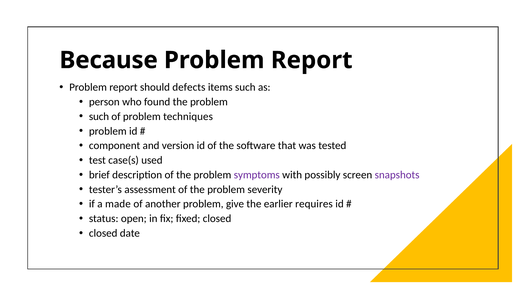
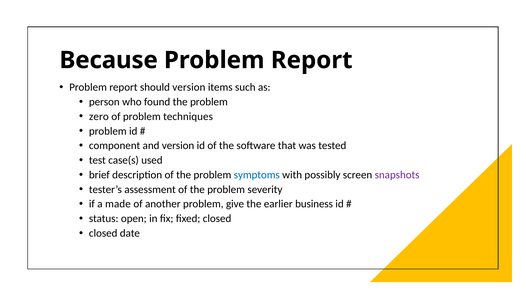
should defects: defects -> version (189, 87)
such: such -> zero (99, 116)
symptoms colour: purple -> blue (257, 175)
requires: requires -> business (314, 204)
